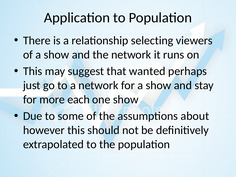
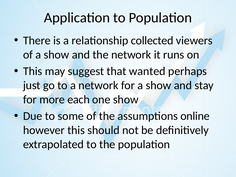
selecting: selecting -> collected (152, 41)
about: about -> online (195, 116)
